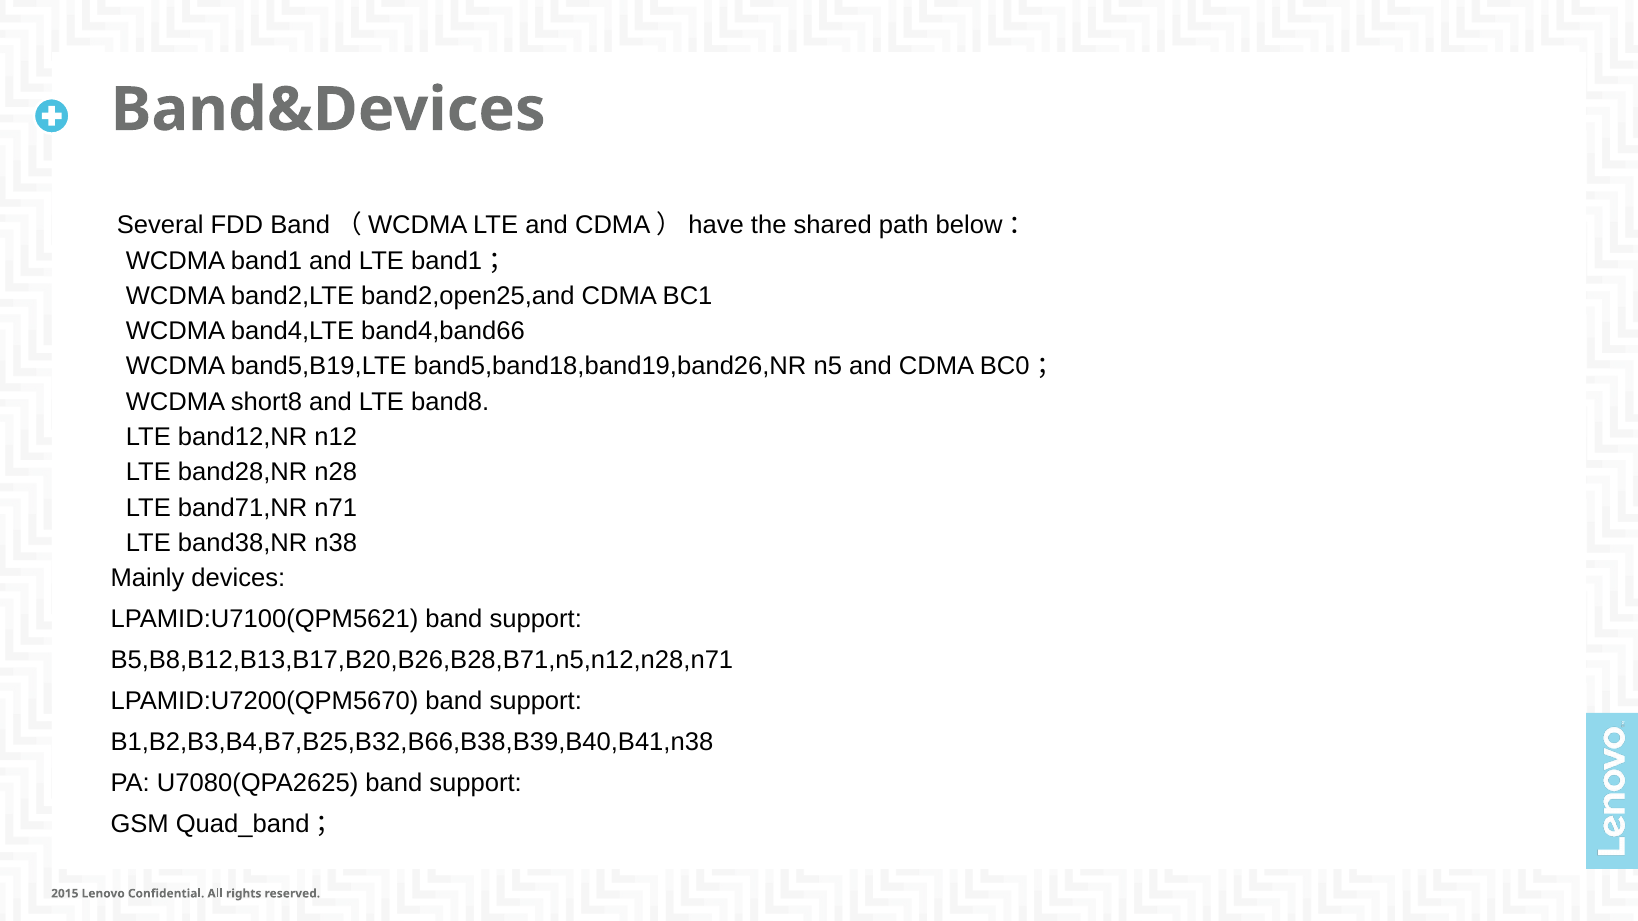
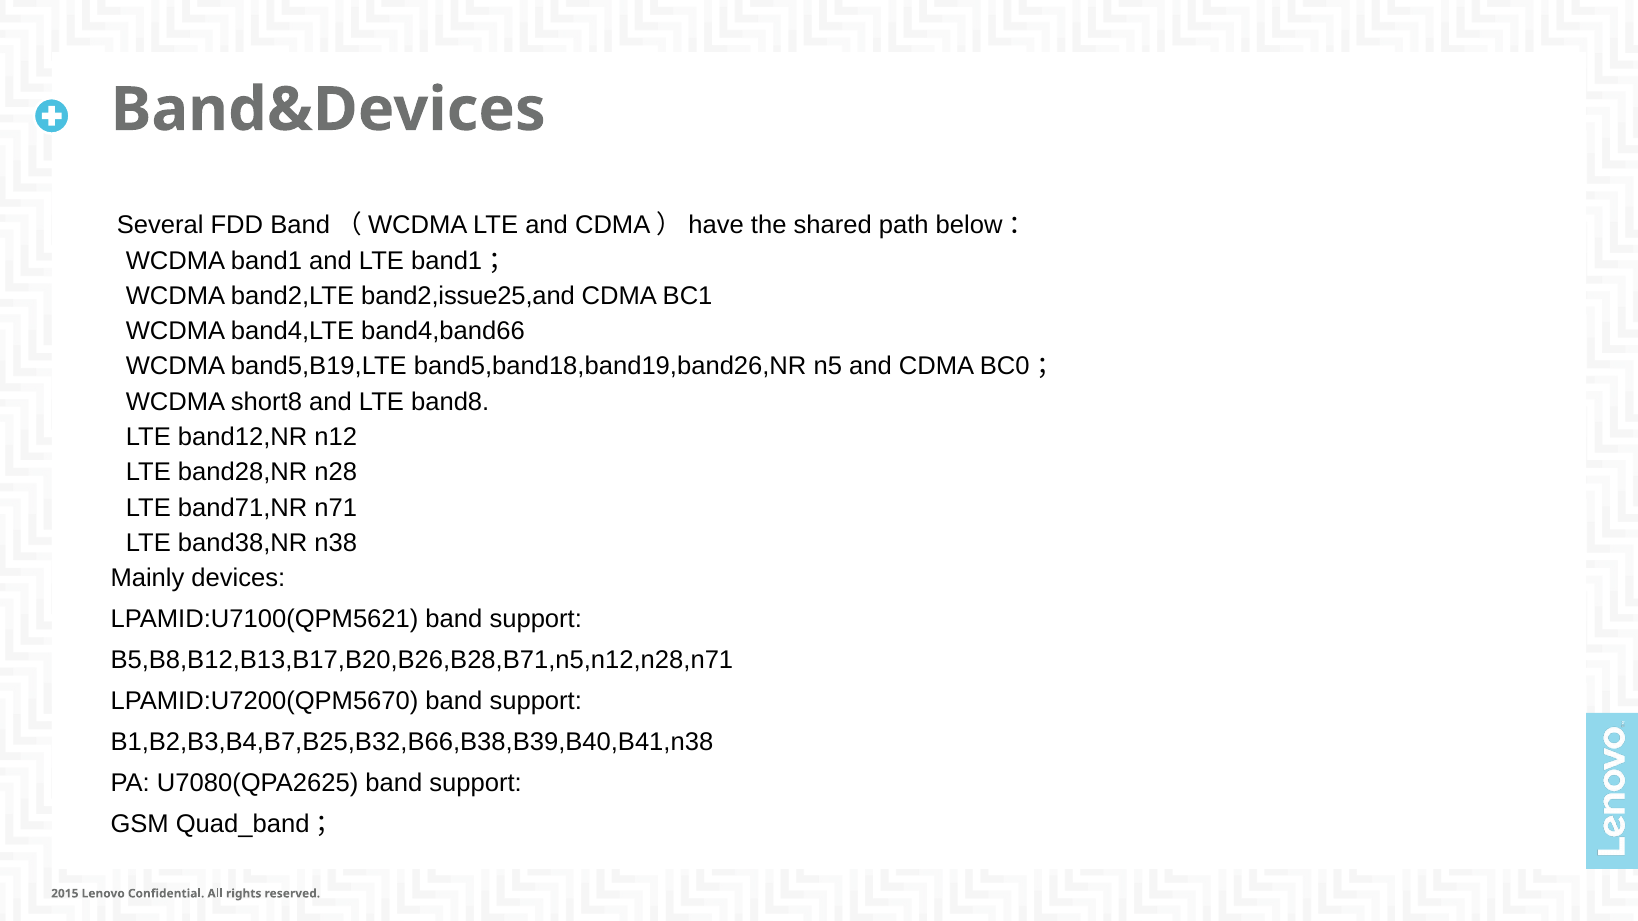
band2,open25,and: band2,open25,and -> band2,issue25,and (468, 296)
